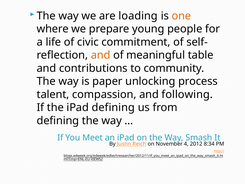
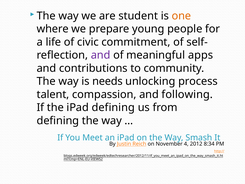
loading: loading -> student (138, 16)
and colour: orange -> purple (101, 55)
table: table -> apps (201, 55)
paper: paper -> needs (107, 81)
